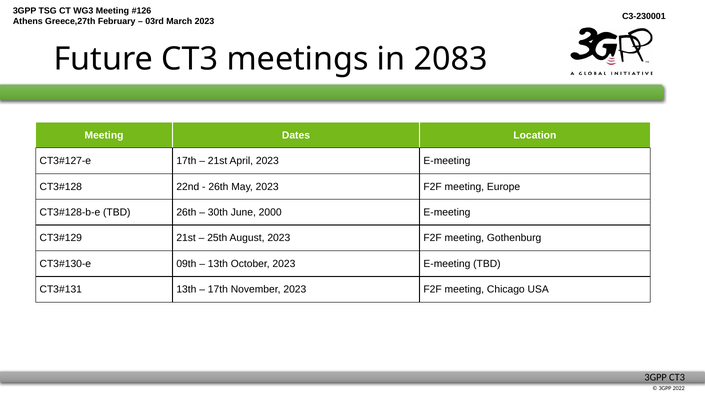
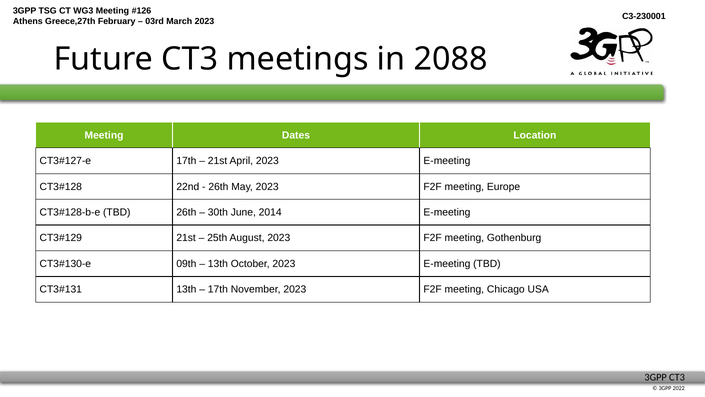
2083: 2083 -> 2088 (451, 59)
2000: 2000 -> 2014 (270, 212)
